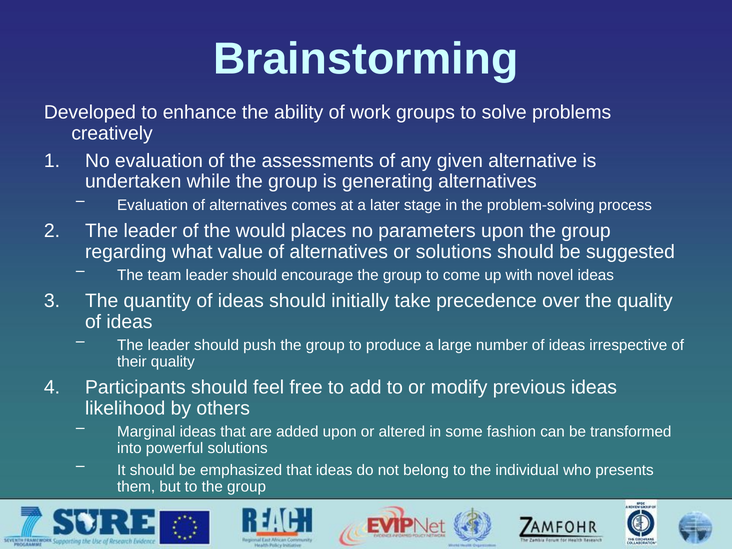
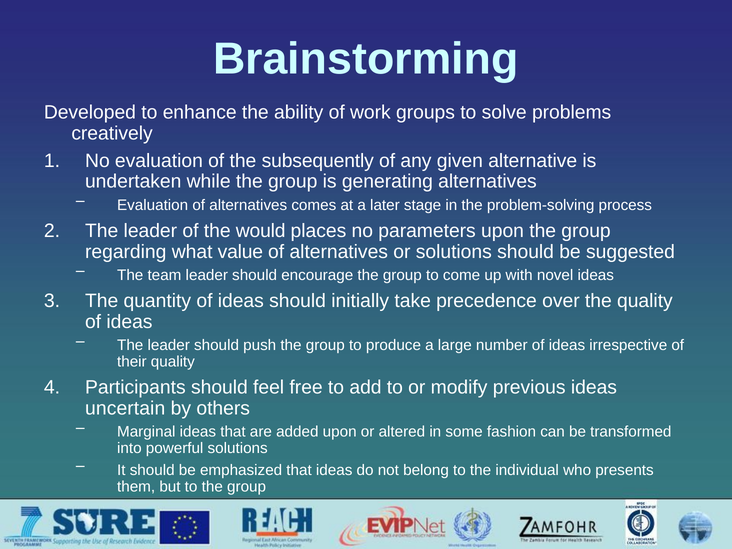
assessments: assessments -> subsequently (318, 161)
likelihood: likelihood -> uncertain (125, 408)
